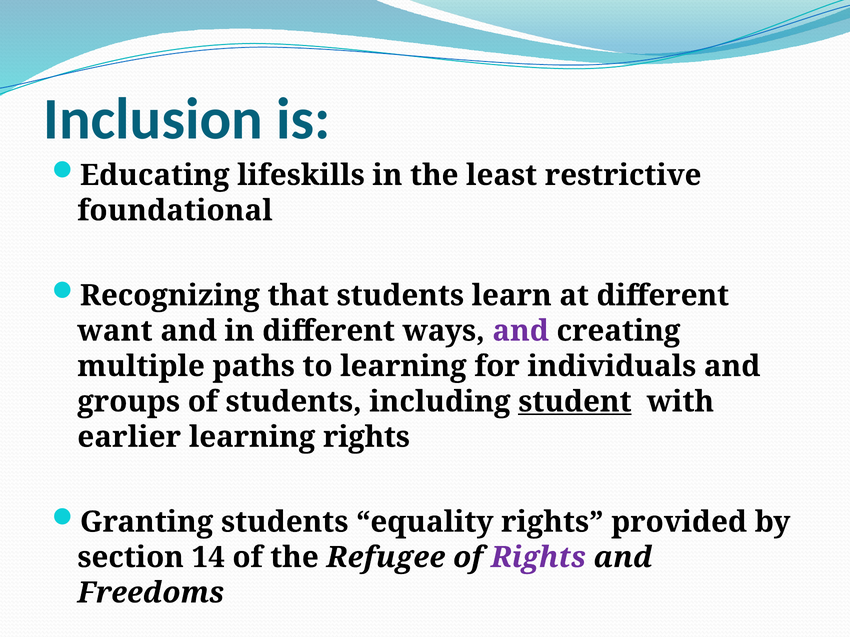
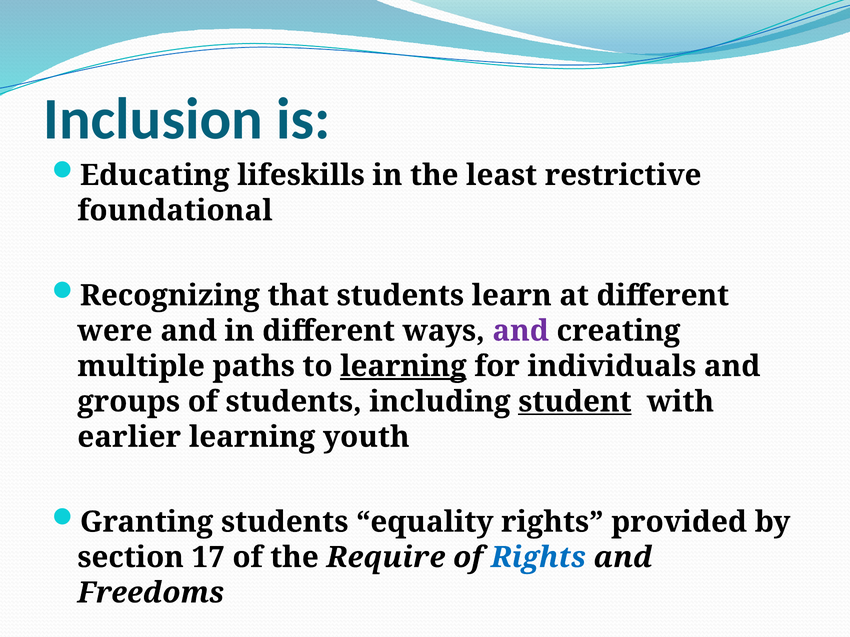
want: want -> were (115, 331)
learning underline: none -> present (403, 367)
learning rights: rights -> youth (366, 437)
14: 14 -> 17 (208, 558)
Refugee: Refugee -> Require (386, 558)
Rights colour: purple -> blue (538, 558)
